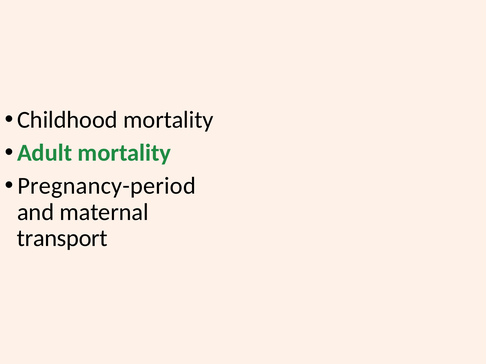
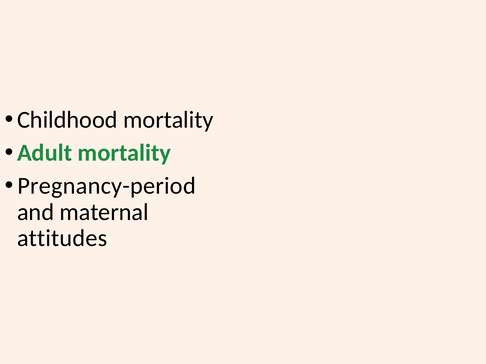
transport: transport -> attitudes (62, 239)
